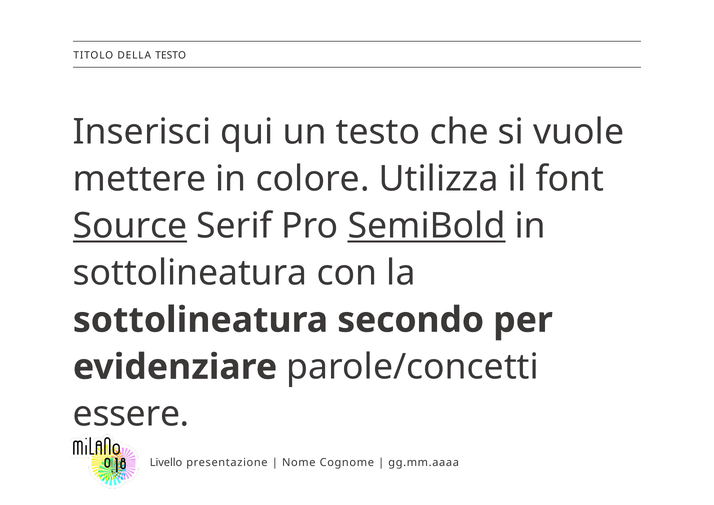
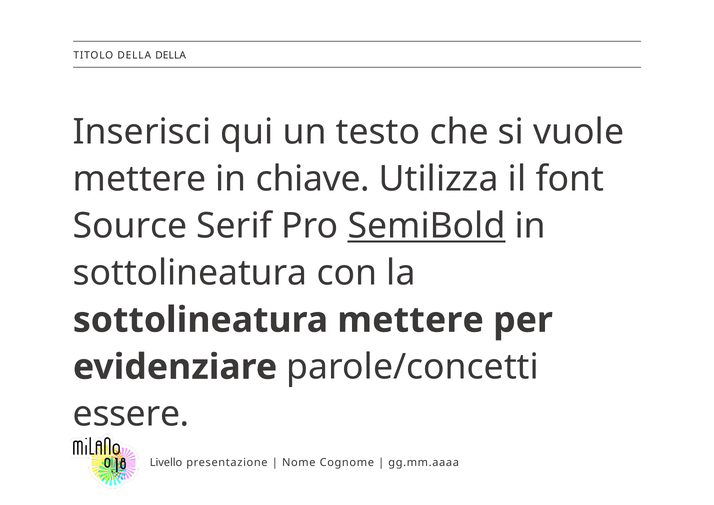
DELLA TESTO: TESTO -> DELLA (171, 55)
colore: colore -> chiave (313, 179)
Source underline: present -> none (130, 226)
sottolineatura secondo: secondo -> mettere (411, 320)
